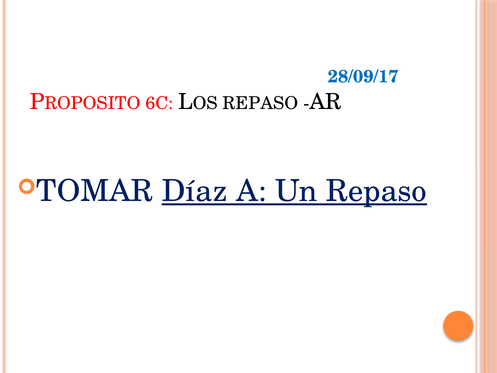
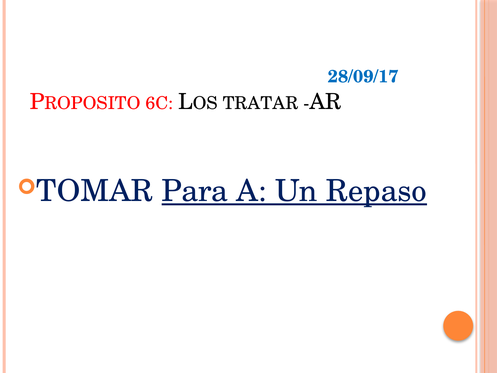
REPASO: REPASO -> TRATAR (260, 103)
Díaz: Díaz -> Para (195, 191)
